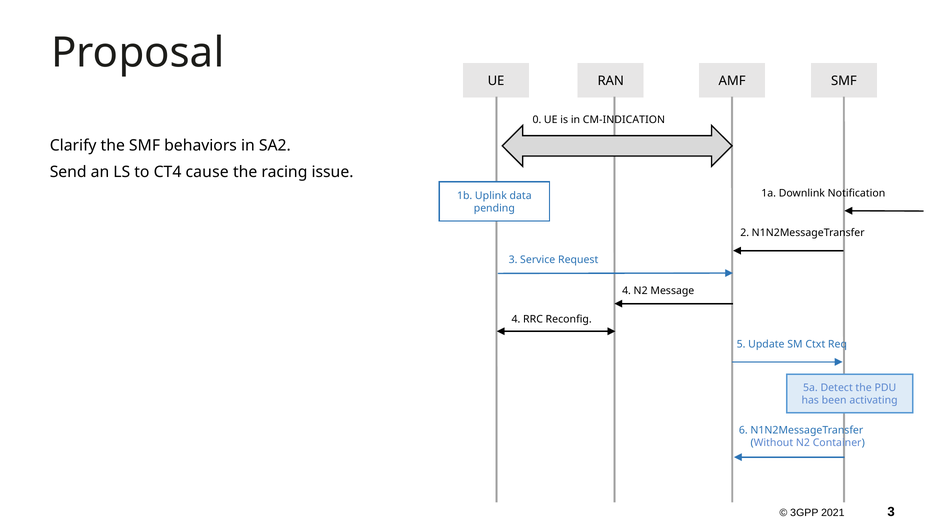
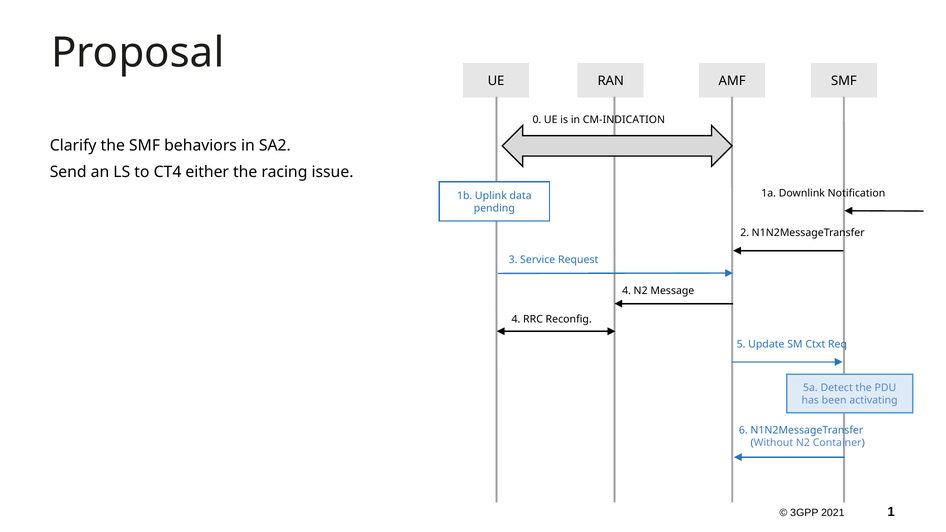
cause: cause -> either (207, 172)
3: 3 -> 1 (891, 512)
